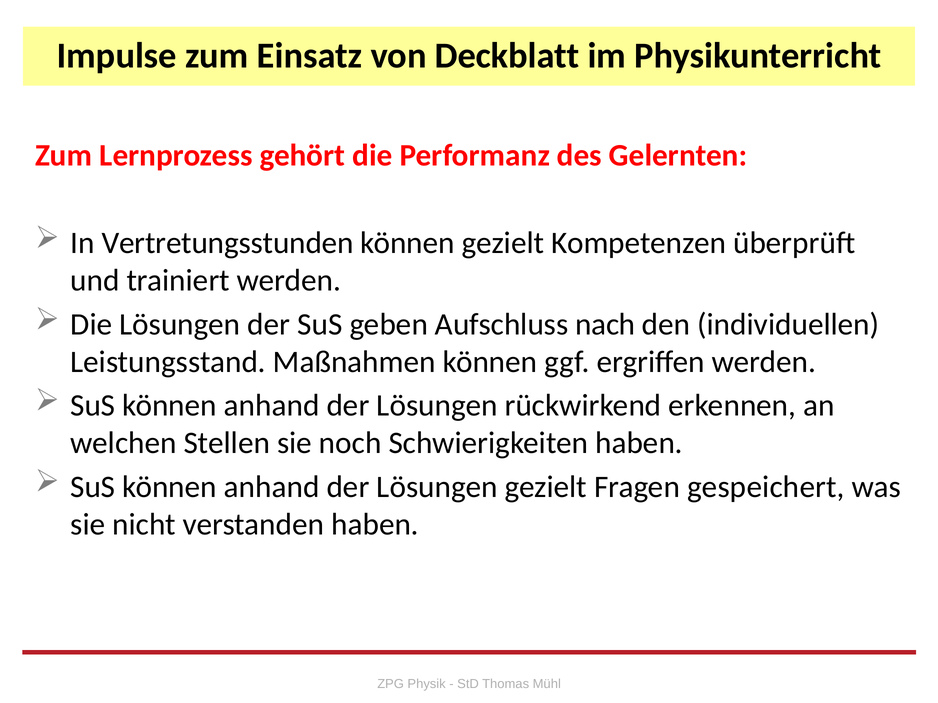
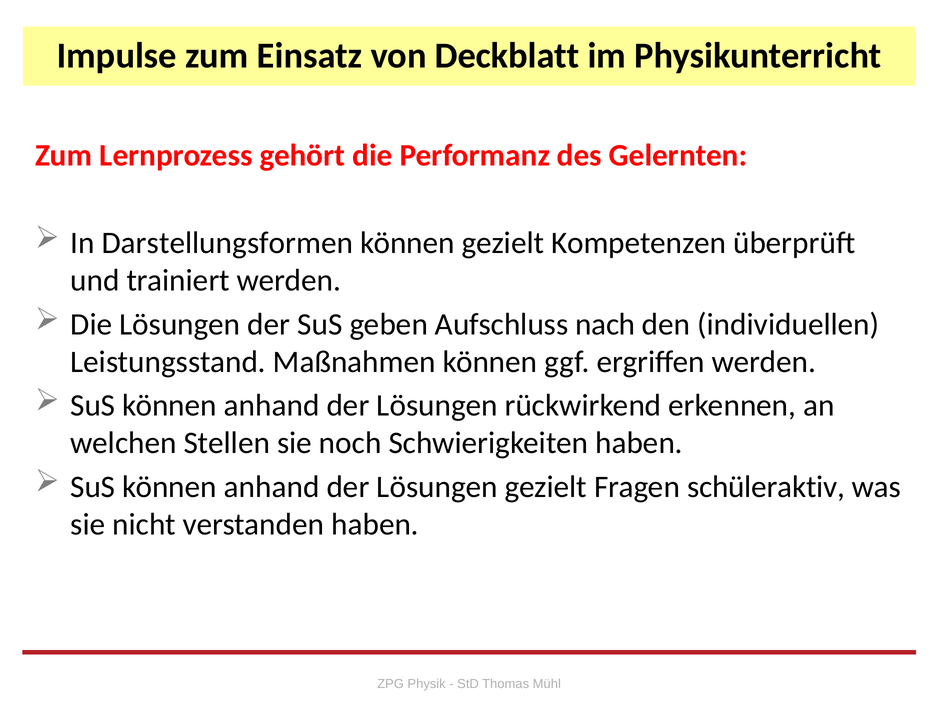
Vertretungsstunden: Vertretungsstunden -> Darstellungsformen (227, 243)
gespeichert: gespeichert -> schüleraktiv (766, 487)
